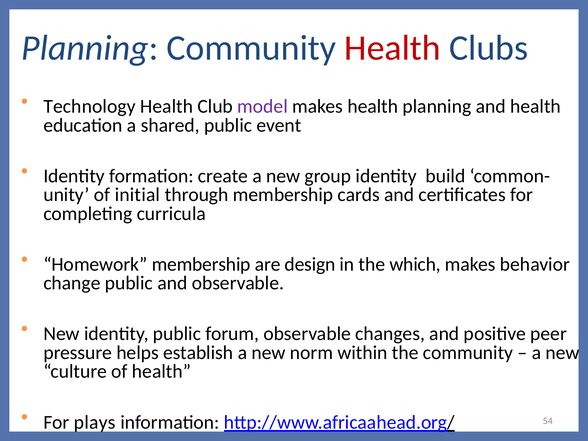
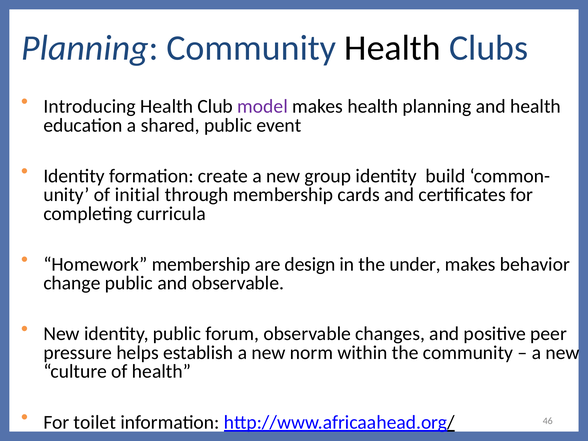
Health colour: red -> black (393, 48)
Technology: Technology -> Introducing (90, 106)
which: which -> under (415, 264)
plays: plays -> toilet (95, 422)
54: 54 -> 46 (548, 421)
